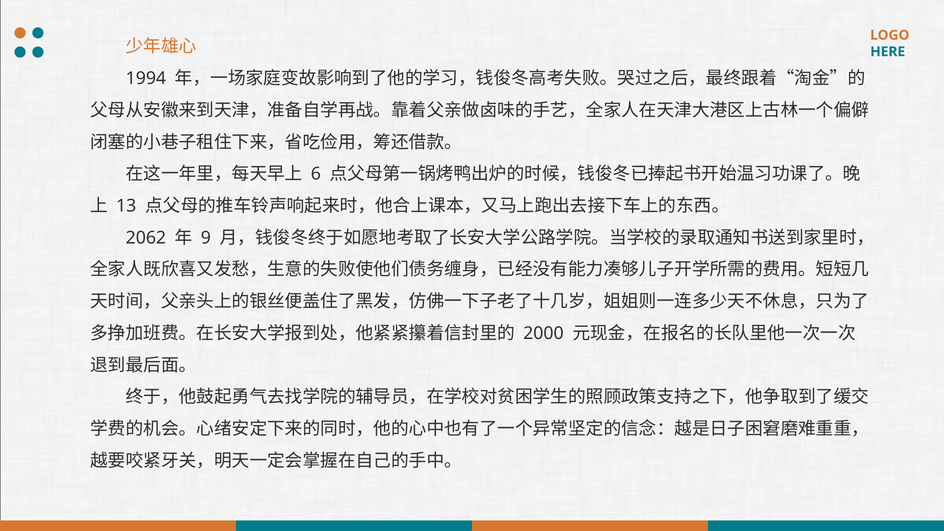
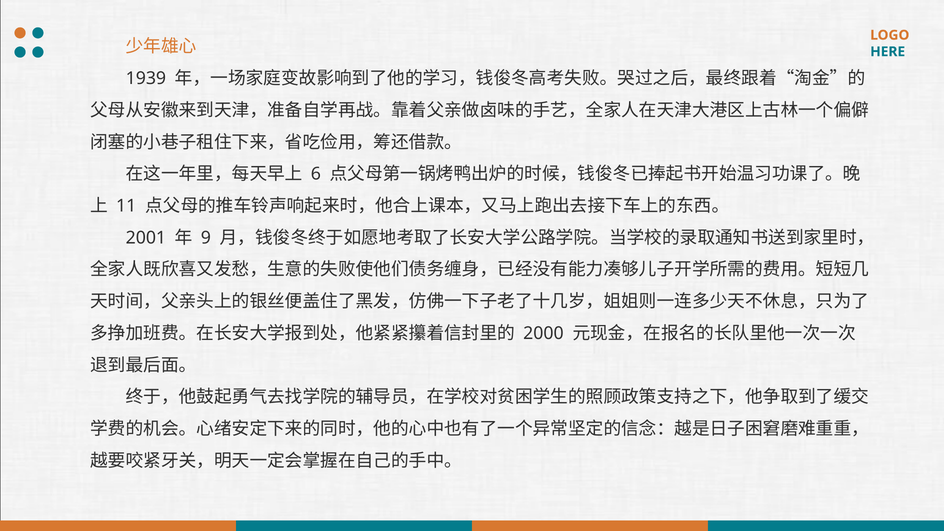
1994: 1994 -> 1939 (146, 78)
13: 13 -> 11 (126, 206)
2062: 2062 -> 2001 (146, 238)
